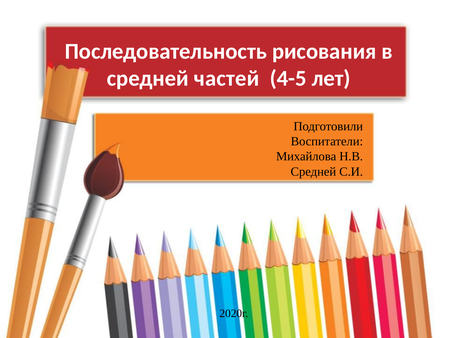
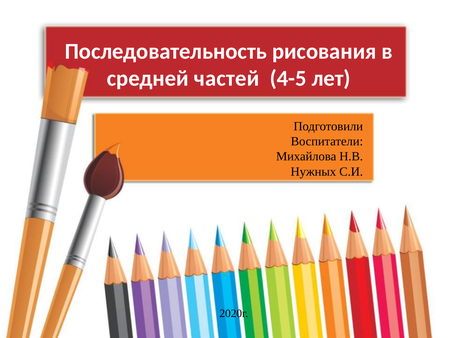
Средней: Средней -> Нужных (313, 172)
